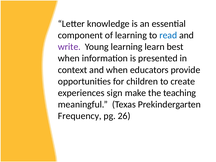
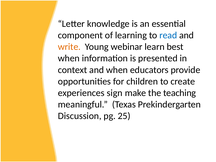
write colour: purple -> orange (69, 47)
Young learning: learning -> webinar (127, 47)
Frequency: Frequency -> Discussion (80, 116)
26: 26 -> 25 (124, 116)
